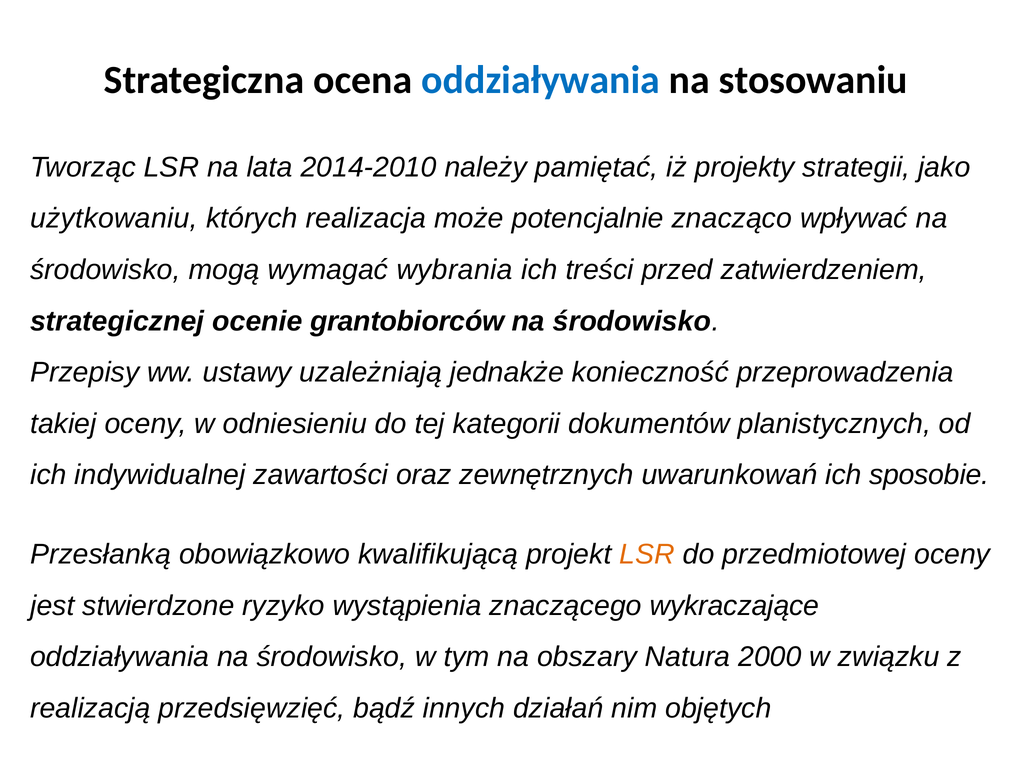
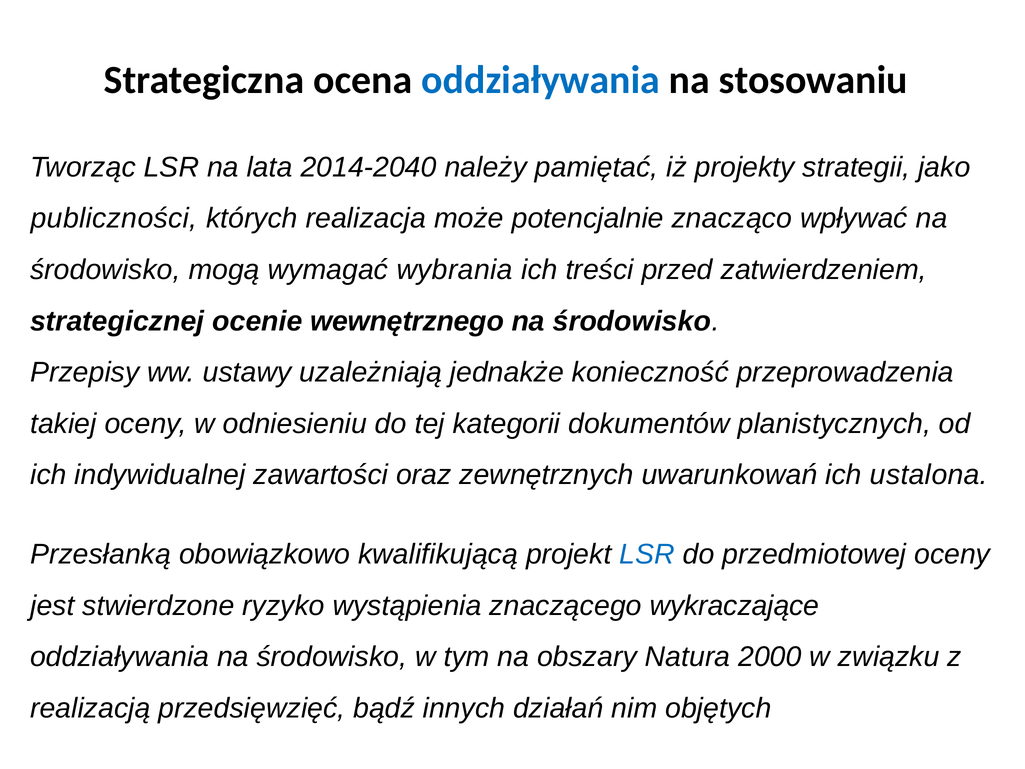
2014-2010: 2014-2010 -> 2014-2040 (369, 167)
użytkowaniu: użytkowaniu -> publiczności (114, 219)
grantobiorców: grantobiorców -> wewnętrznego (407, 321)
sposobie: sposobie -> ustalona (929, 475)
LSR colour: orange -> blue (647, 554)
